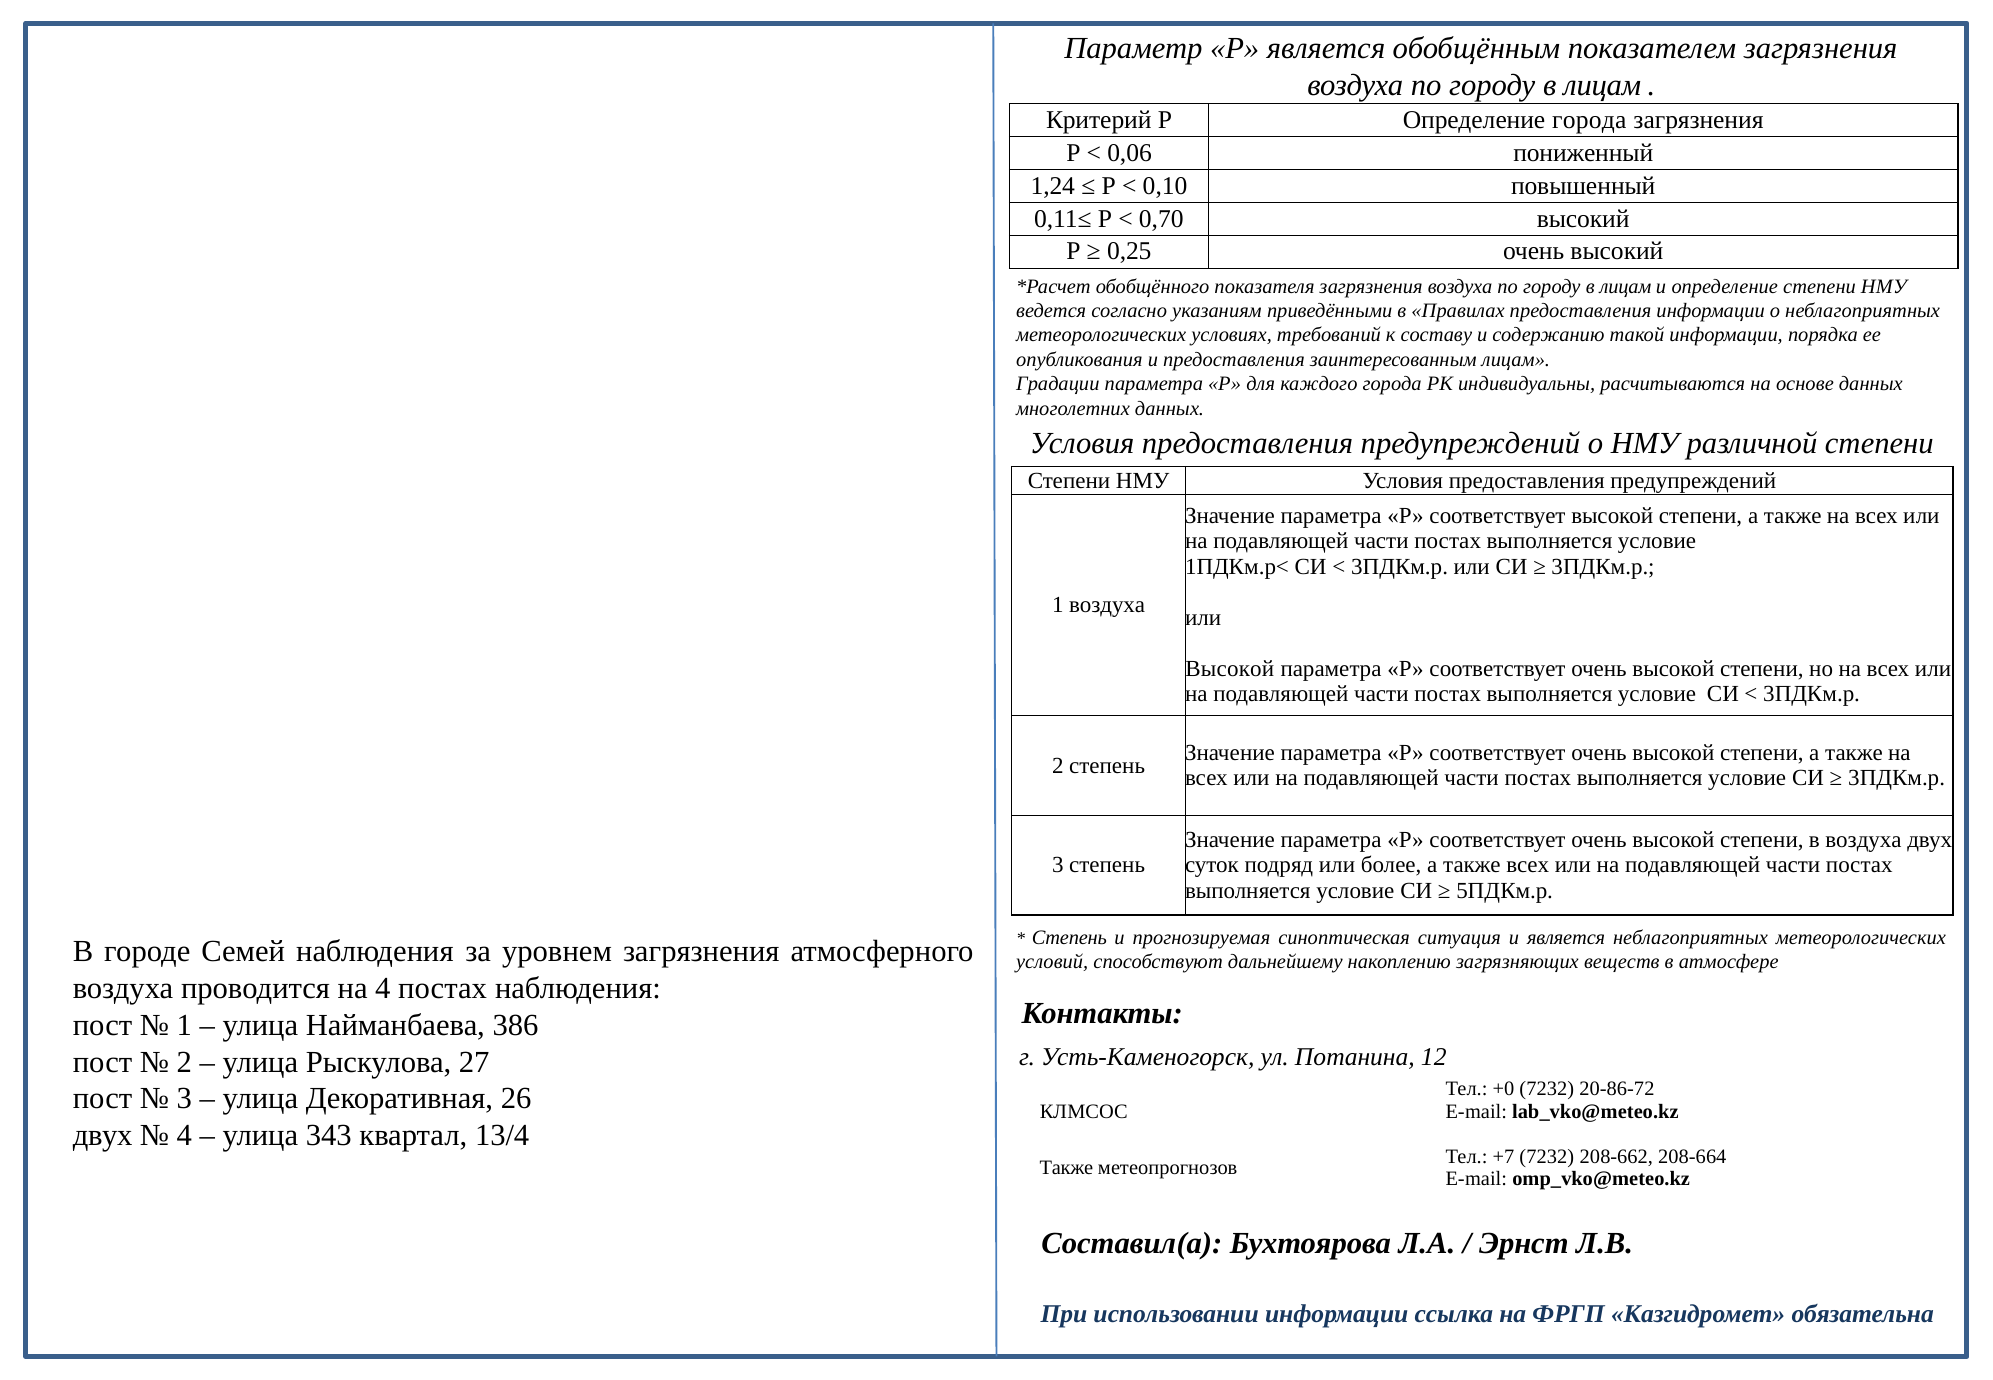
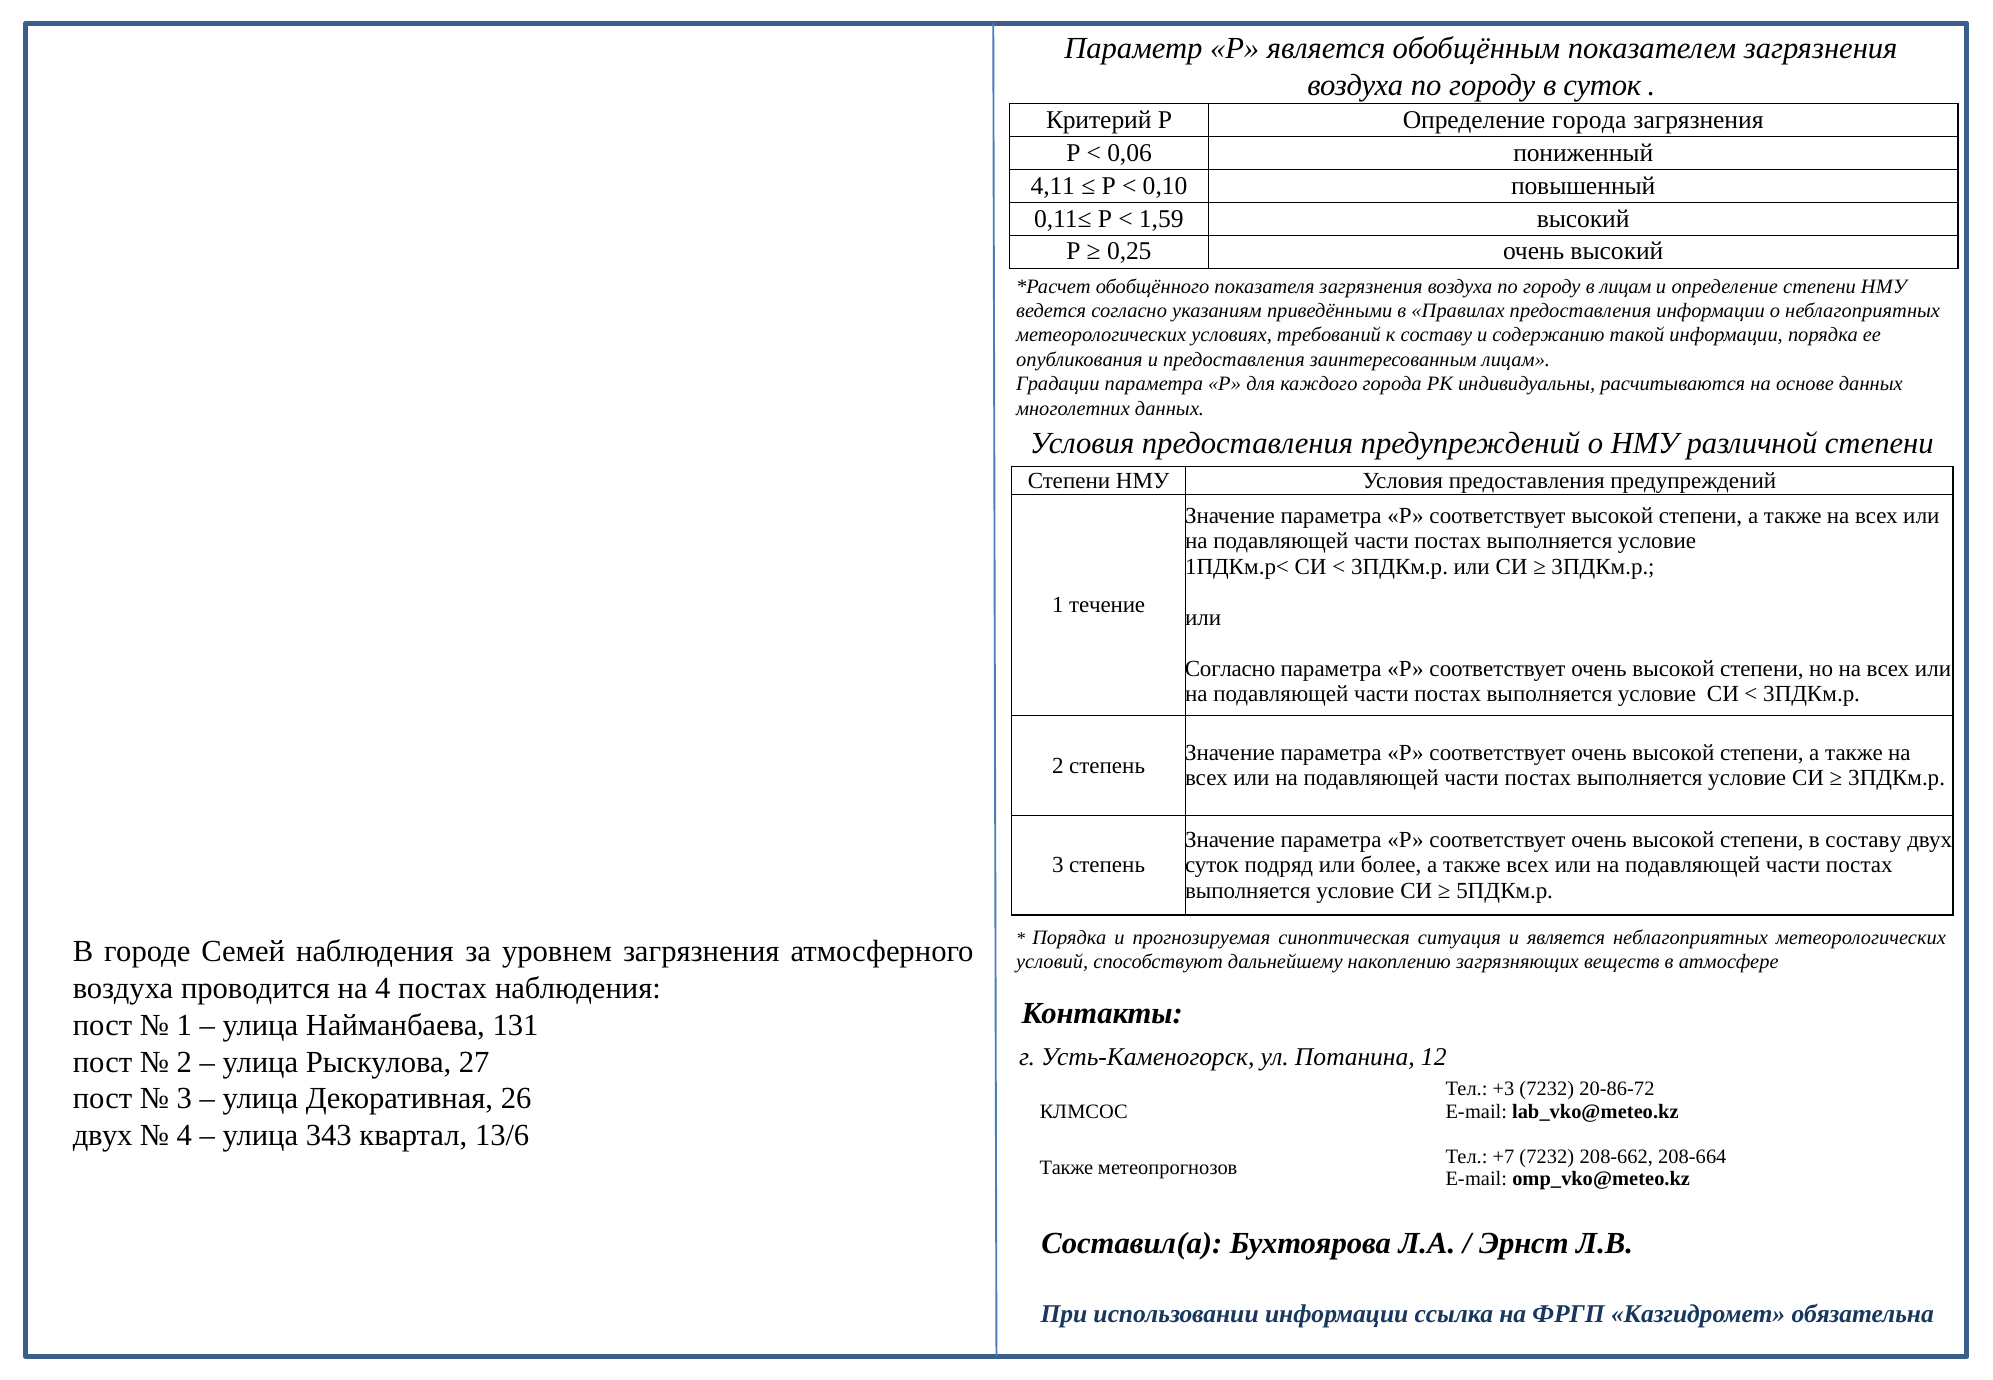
лицам: лицам -> суток (1602, 85)
1,24: 1,24 -> 4,11 (1053, 186)
0,70: 0,70 -> 1,59 (1161, 219)
1 воздуха: воздуха -> течение (1107, 605)
Высокой: Высокой -> Согласно (1230, 669)
в воздуха: воздуха -> составу (1863, 840)
Степень: Степень -> Порядка (1069, 938)
386: 386 -> 131 (516, 1025)
+0: +0 -> +3 (1503, 1089)
13/4: 13/4 -> 13/6 (502, 1135)
